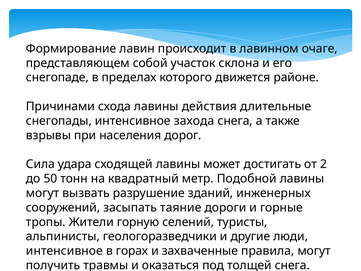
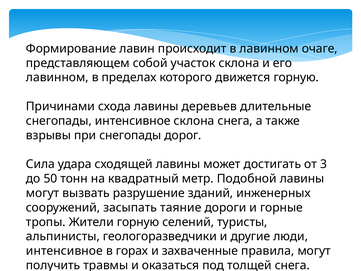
снегопаде: снегопаде -> лавинном (57, 77)
движется районе: районе -> горную (296, 77)
действия: действия -> деревьев (209, 106)
интенсивное захода: захода -> склона (194, 121)
при населения: населения -> снегопады (130, 135)
2: 2 -> 3 (323, 164)
